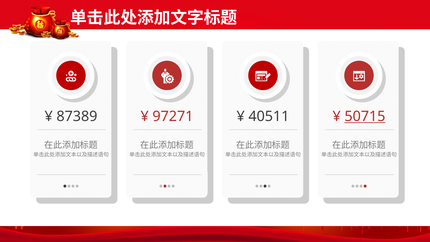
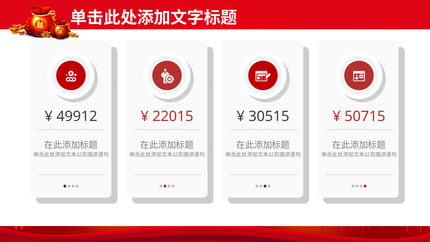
87389: 87389 -> 49912 (77, 116)
97271: 97271 -> 22015 (173, 116)
40511: 40511 -> 30515 (269, 116)
50715 underline: present -> none (365, 116)
